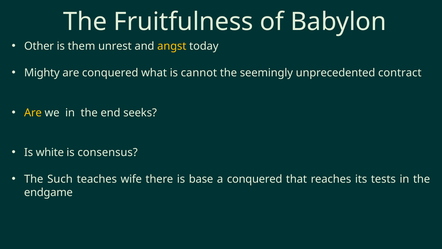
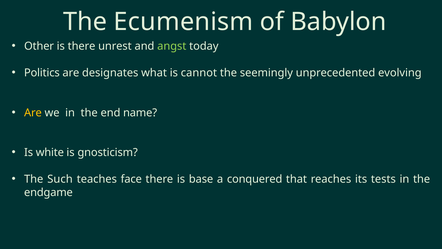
Fruitfulness: Fruitfulness -> Ecumenism (183, 22)
is them: them -> there (82, 46)
angst colour: yellow -> light green (172, 46)
Mighty: Mighty -> Politics (42, 73)
are conquered: conquered -> designates (110, 73)
contract: contract -> evolving (400, 73)
seeks: seeks -> name (140, 113)
consensus: consensus -> gnosticism (108, 152)
wife: wife -> face (131, 179)
